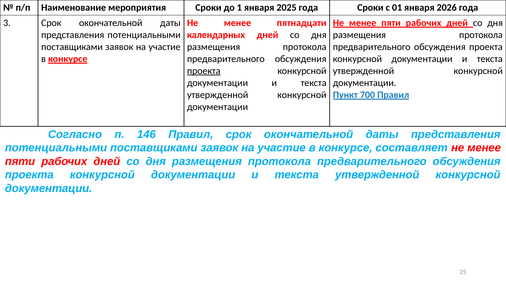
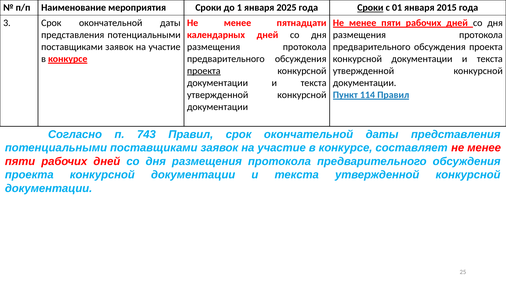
Сроки underline: none -> present (370, 8)
2026: 2026 -> 2015 (447, 8)
700: 700 -> 114 (368, 95)
146: 146 -> 743 (146, 134)
